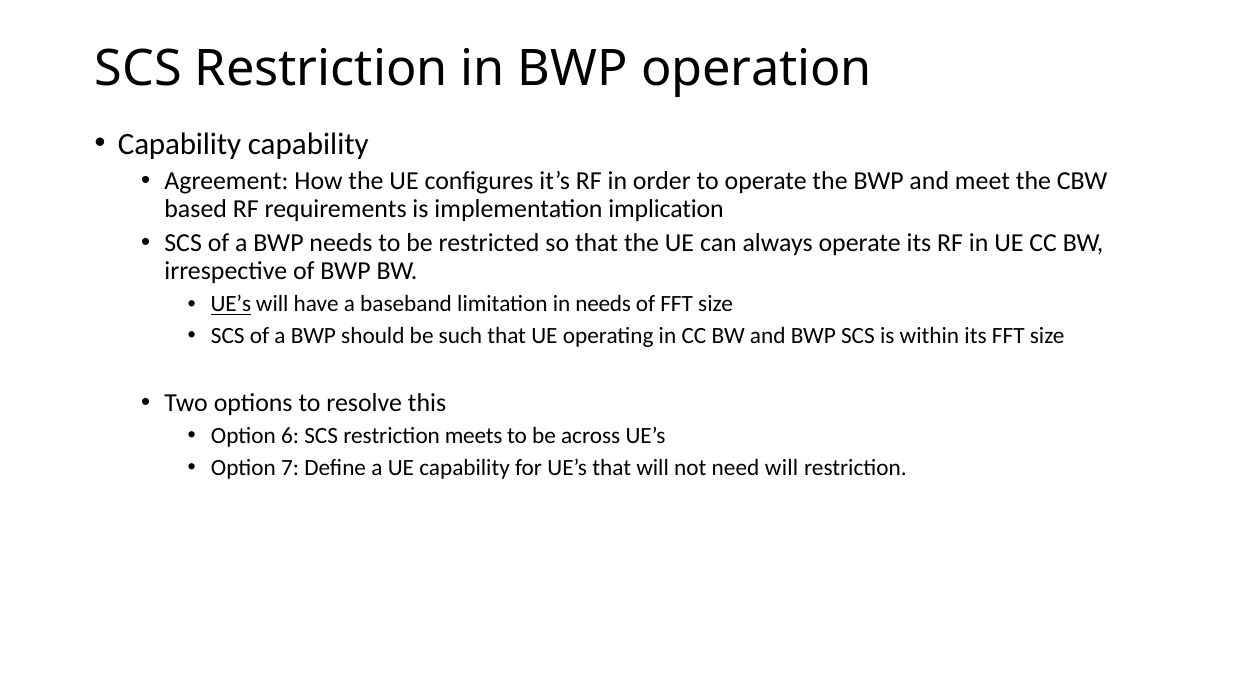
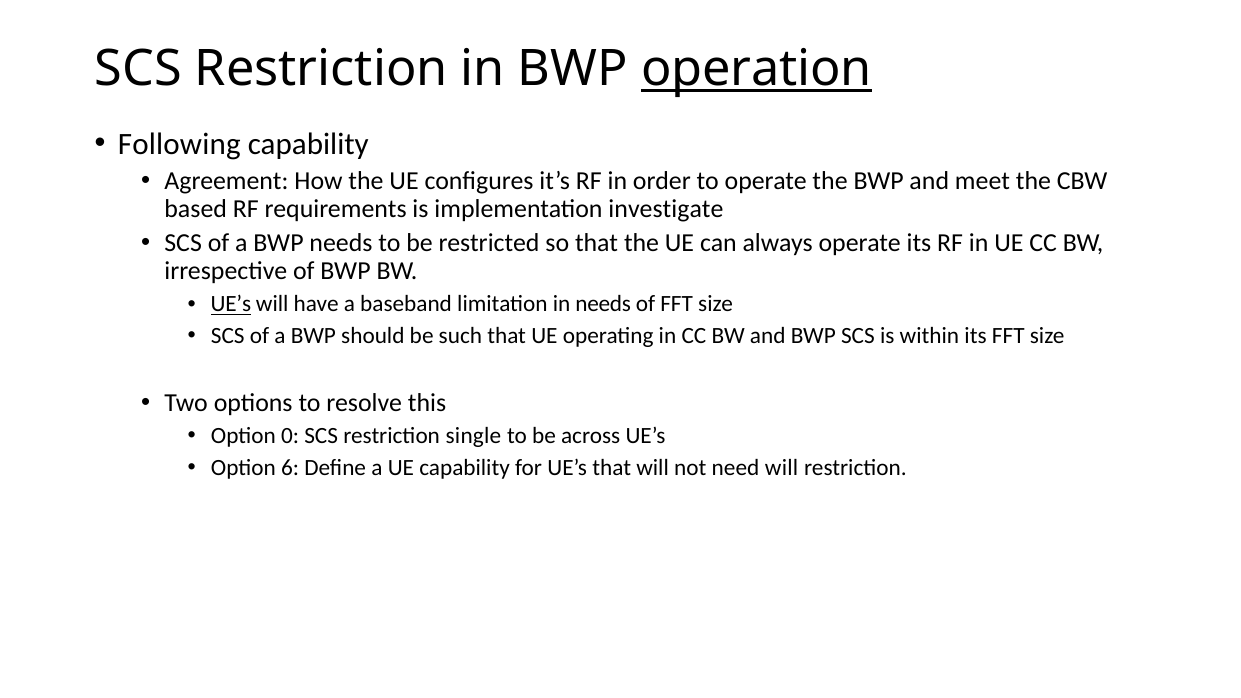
operation underline: none -> present (757, 69)
Capability: Capability -> Following (179, 144)
implication: implication -> investigate (666, 209)
6: 6 -> 0 (290, 436)
meets: meets -> single (473, 436)
7: 7 -> 6 (290, 468)
